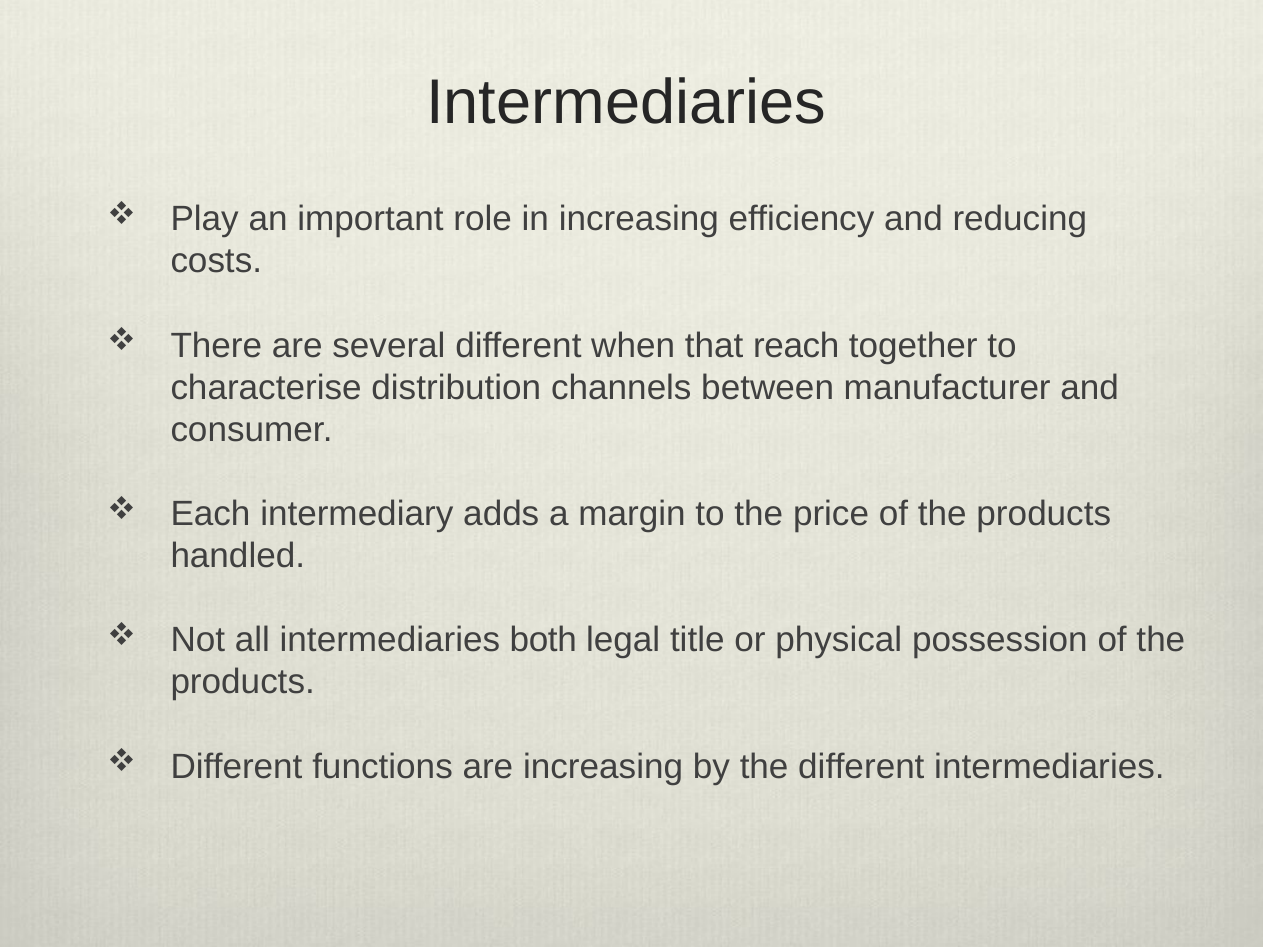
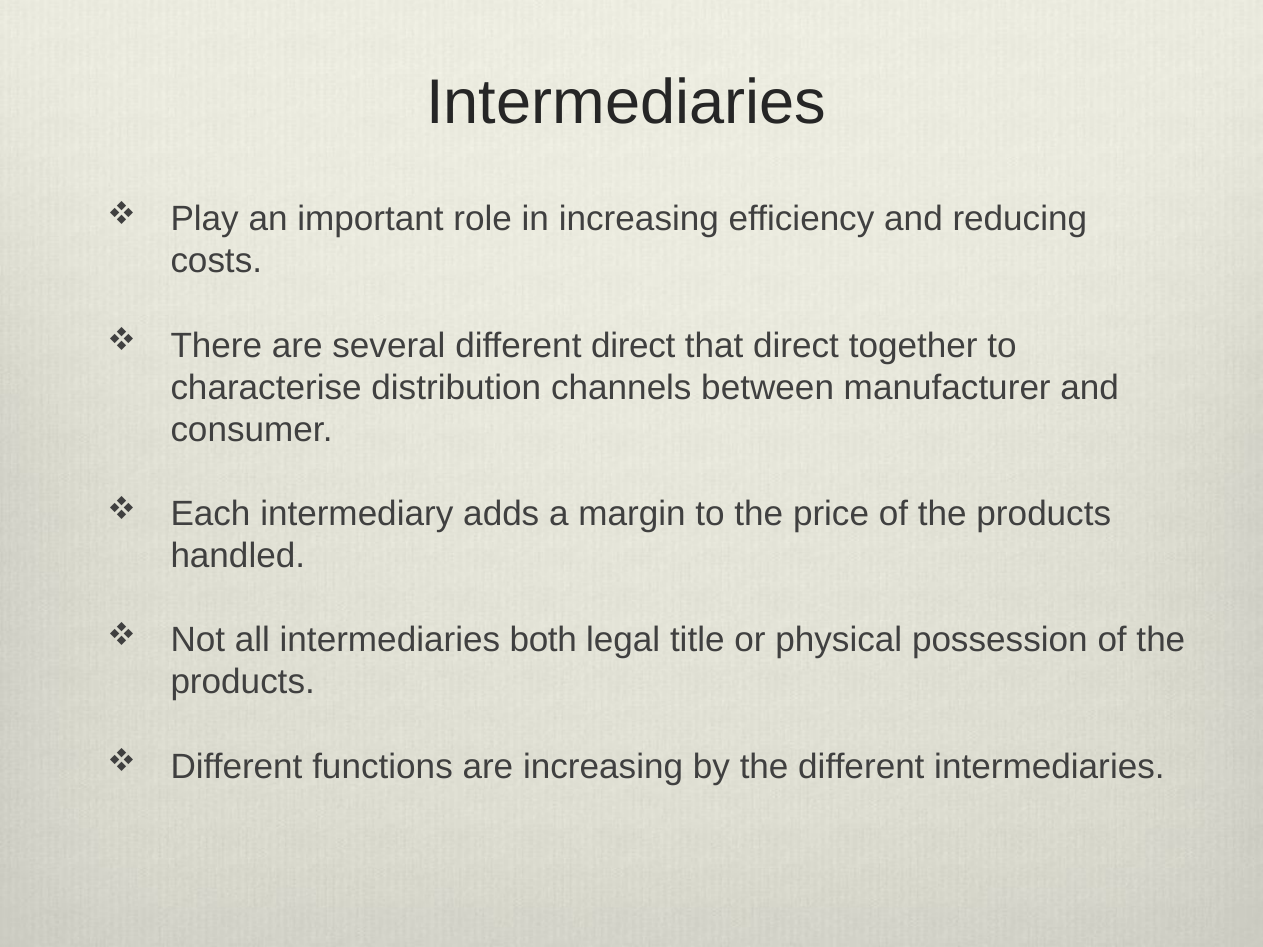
different when: when -> direct (633, 346)
that reach: reach -> direct (796, 346)
